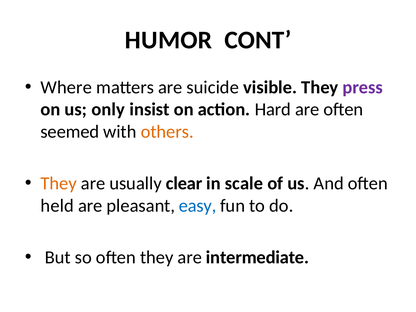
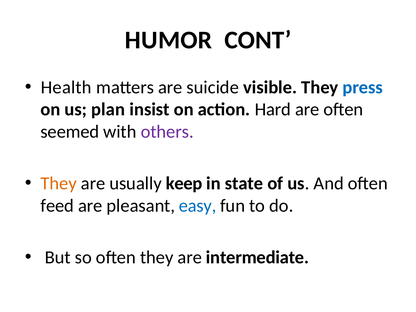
Where: Where -> Health (66, 87)
press colour: purple -> blue (363, 87)
only: only -> plan (108, 109)
others colour: orange -> purple (167, 132)
clear: clear -> keep (184, 183)
scale: scale -> state (244, 183)
held: held -> feed (57, 206)
